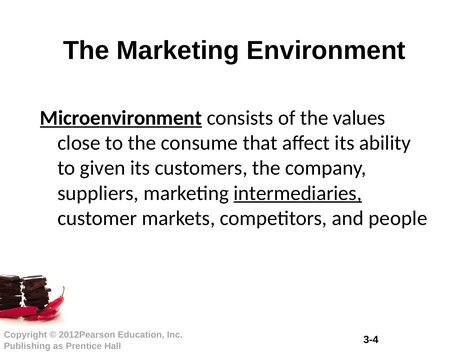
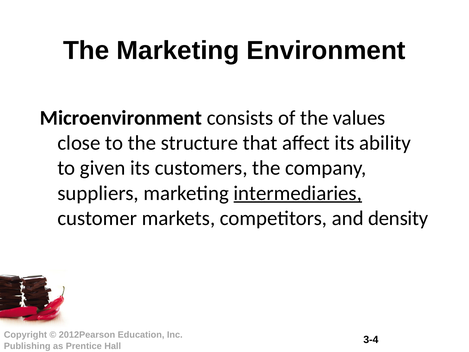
Microenvironment underline: present -> none (121, 118)
consume: consume -> structure (199, 143)
people: people -> density (398, 218)
